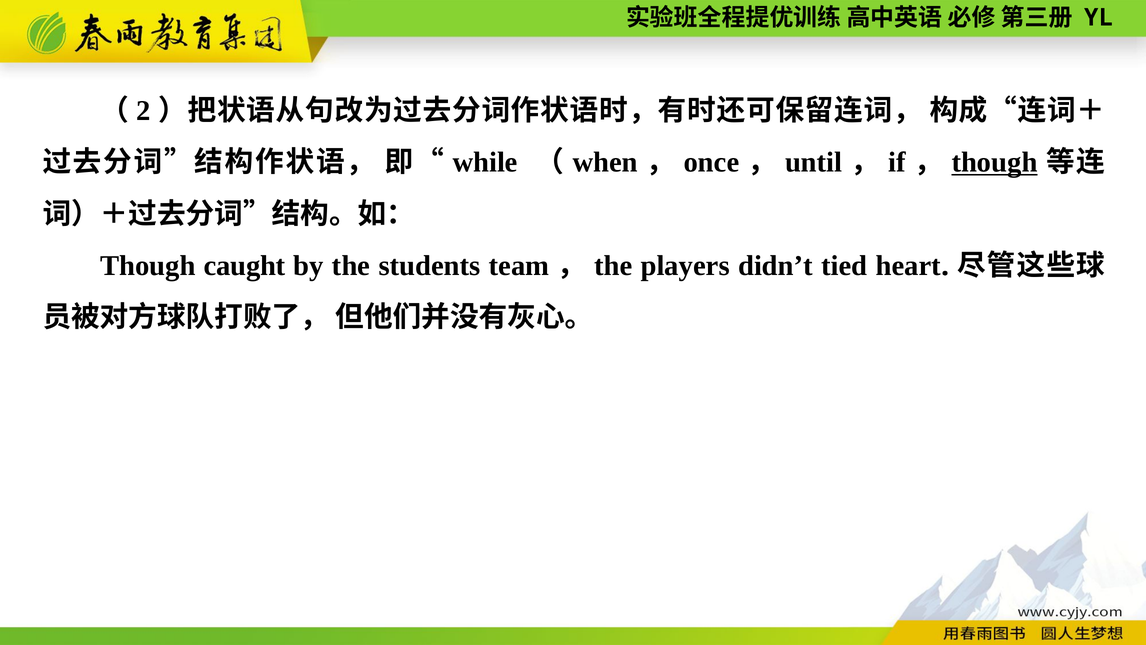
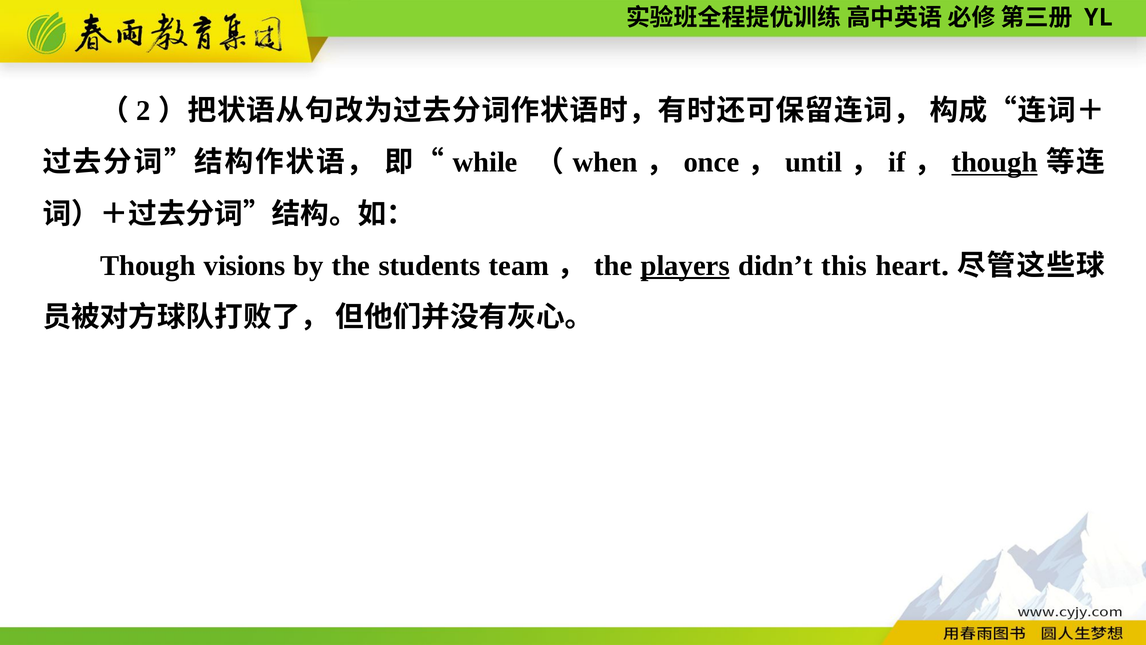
caught: caught -> visions (245, 266)
players underline: none -> present (685, 266)
tied: tied -> this (844, 266)
